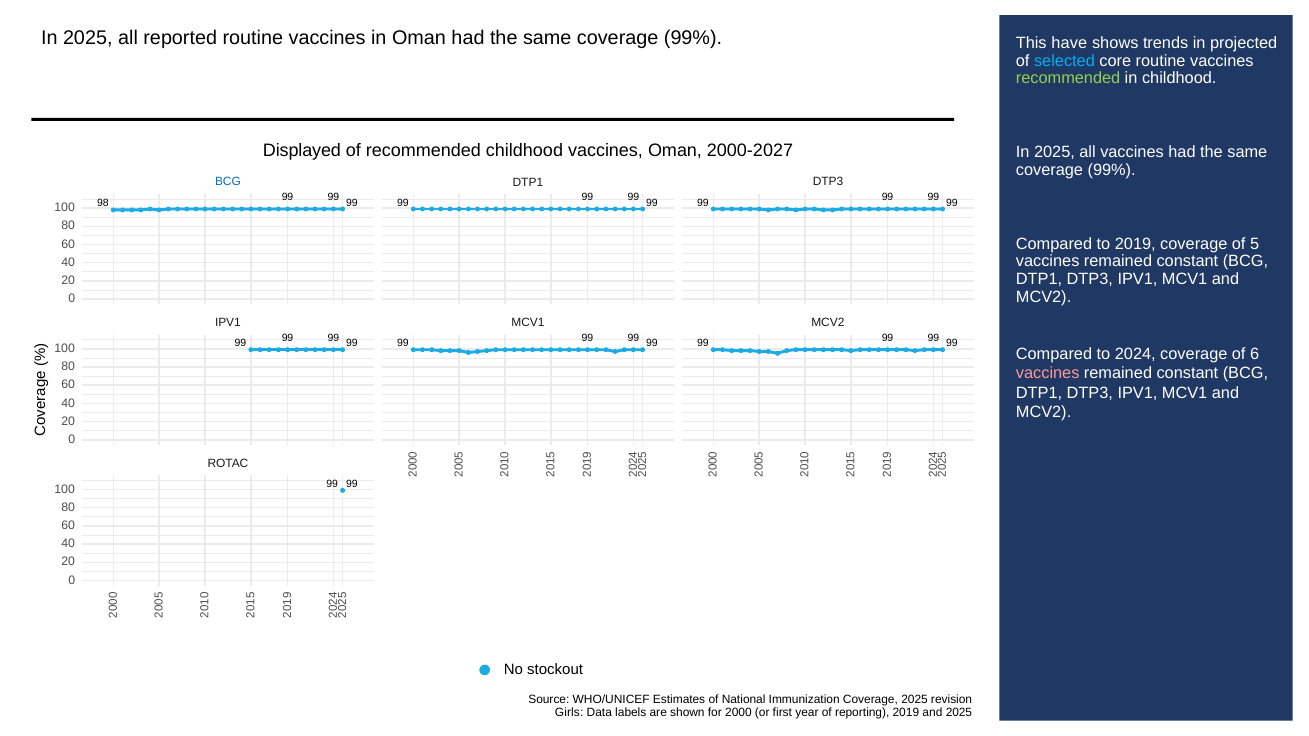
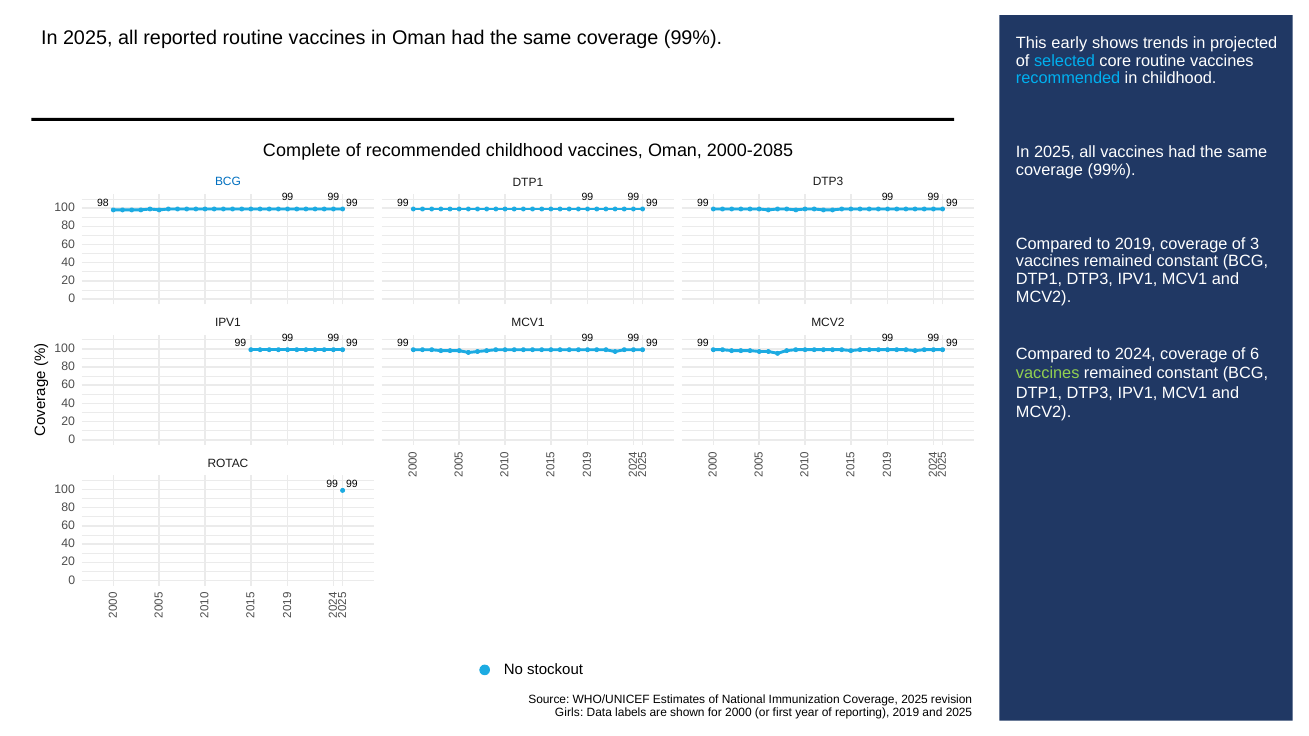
have: have -> early (1069, 43)
recommended colour: light green -> light blue (1068, 78)
Displayed: Displayed -> Complete (302, 151)
2000-2027: 2000-2027 -> 2000-2085 (750, 151)
of 5: 5 -> 3 (1255, 244)
vaccines colour: pink -> light green (1048, 373)
